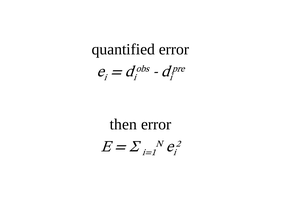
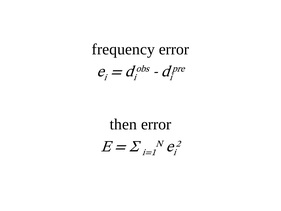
quantified: quantified -> frequency (123, 49)
